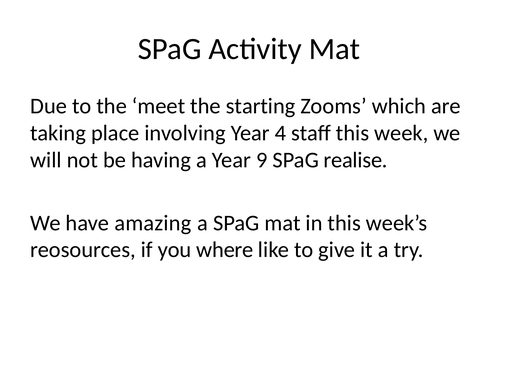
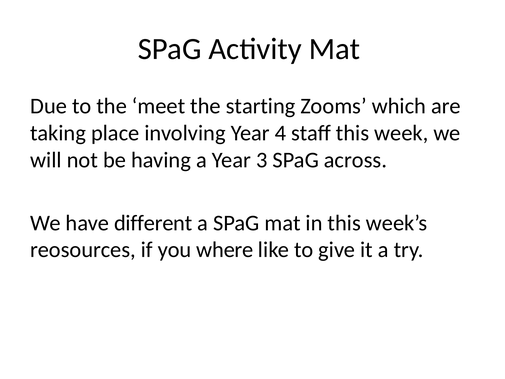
9: 9 -> 3 (262, 160)
realise: realise -> across (355, 160)
amazing: amazing -> different (153, 223)
